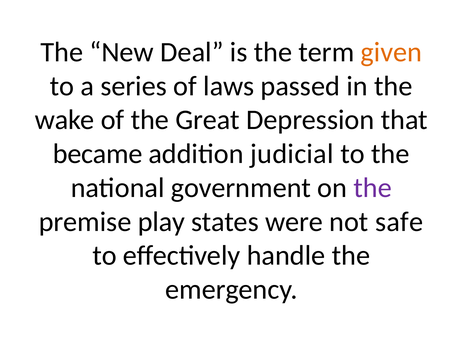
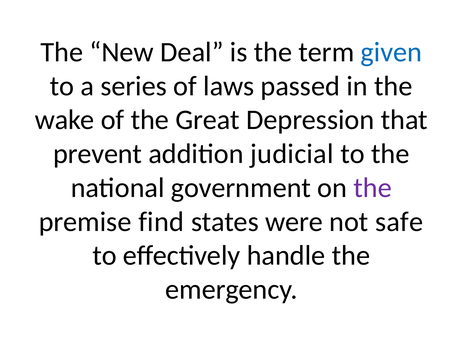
given colour: orange -> blue (391, 52)
became: became -> prevent (98, 154)
play: play -> find (161, 222)
